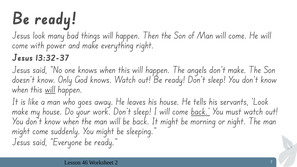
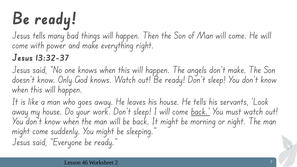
Jesus look: look -> tells (39, 36)
will underline: present -> none (50, 90)
make: make -> away (20, 112)
